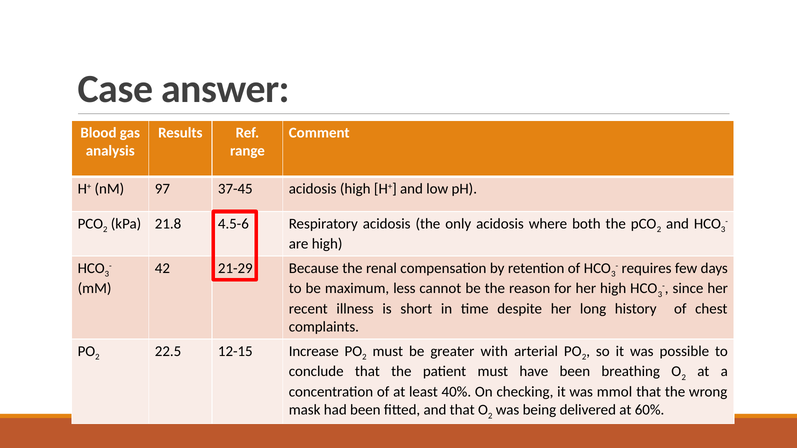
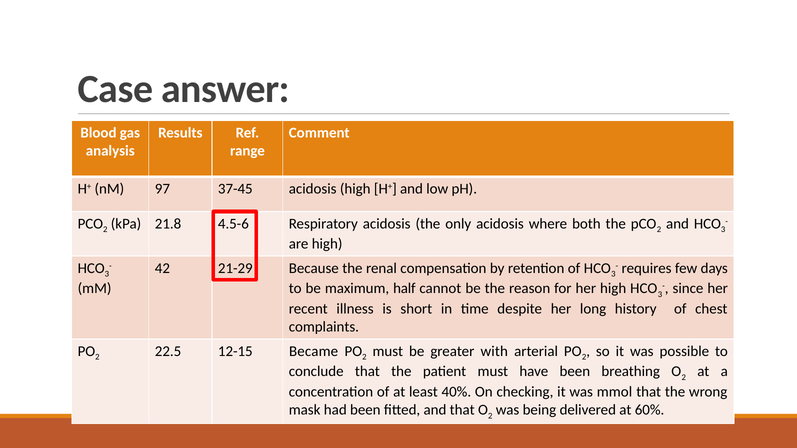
less: less -> half (404, 289)
Increase: Increase -> Became (314, 351)
